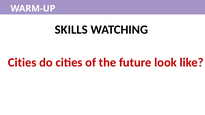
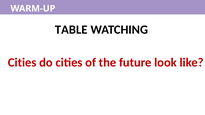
SKILLS: SKILLS -> TABLE (71, 30)
